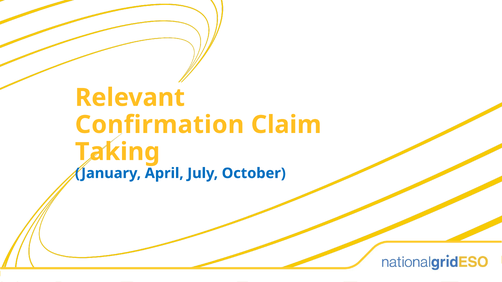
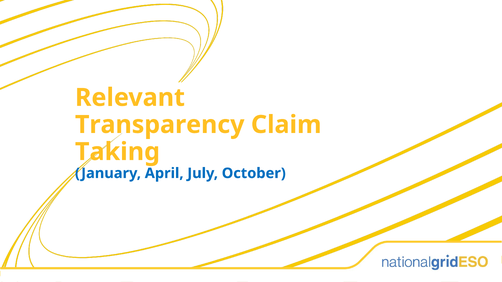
Confirmation: Confirmation -> Transparency (160, 125)
